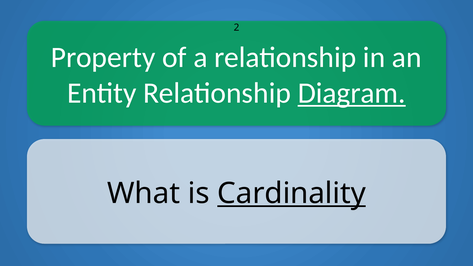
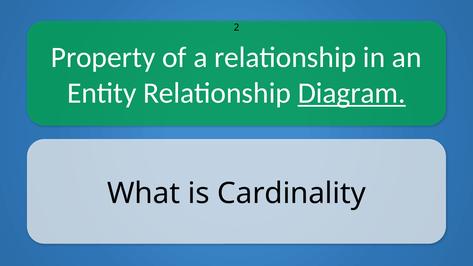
Cardinality underline: present -> none (292, 193)
